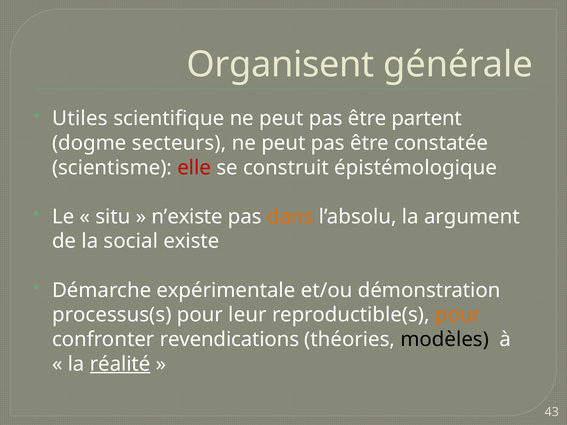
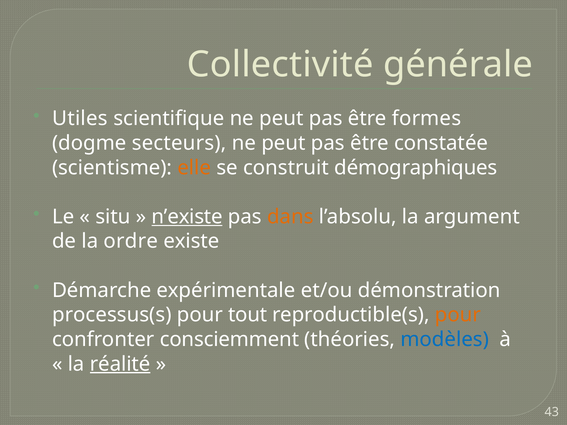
Organisent: Organisent -> Collectivité (280, 65)
partent: partent -> formes (427, 119)
elle colour: red -> orange (194, 168)
épistémologique: épistémologique -> démographiques (416, 168)
n’existe underline: none -> present (187, 217)
social: social -> ordre (131, 241)
leur: leur -> tout (248, 315)
revendications: revendications -> consciemment (229, 340)
modèles colour: black -> blue (445, 340)
